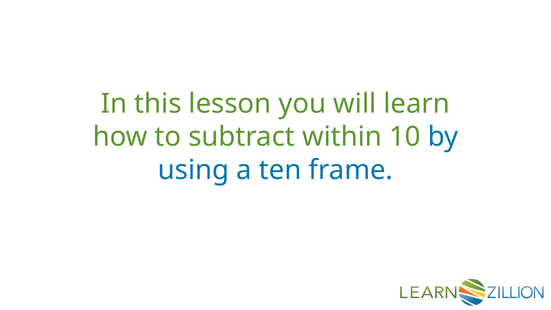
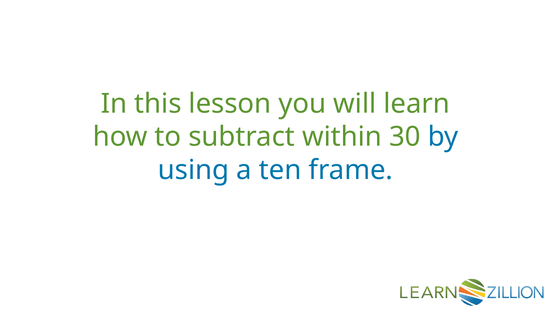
10: 10 -> 30 (405, 137)
